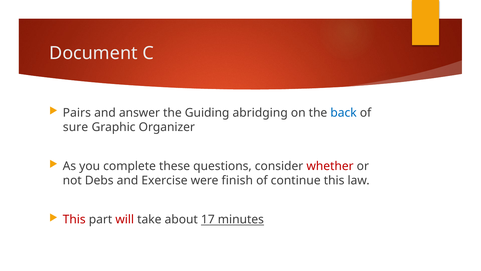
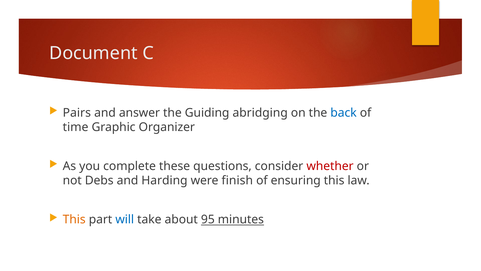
sure: sure -> time (76, 127)
Exercise: Exercise -> Harding (164, 180)
continue: continue -> ensuring (296, 180)
This colour: red -> orange (74, 219)
will colour: red -> blue (125, 219)
17: 17 -> 95 (208, 219)
